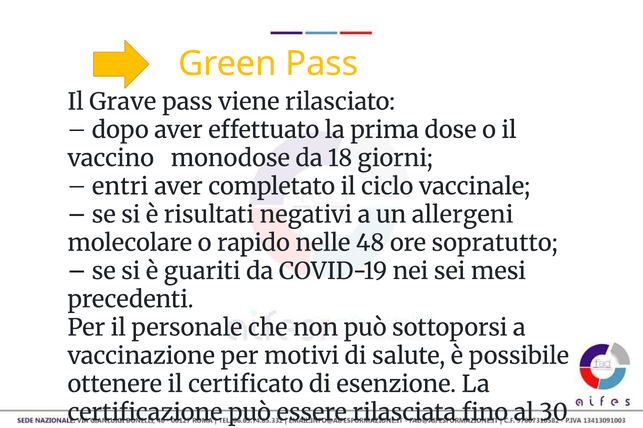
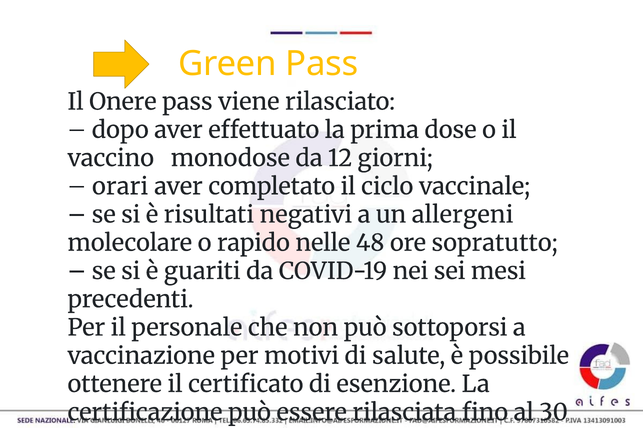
Grave: Grave -> Onere (123, 102)
18: 18 -> 12 (340, 159)
entri: entri -> orari (120, 187)
